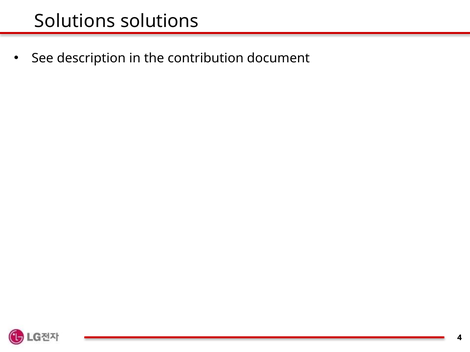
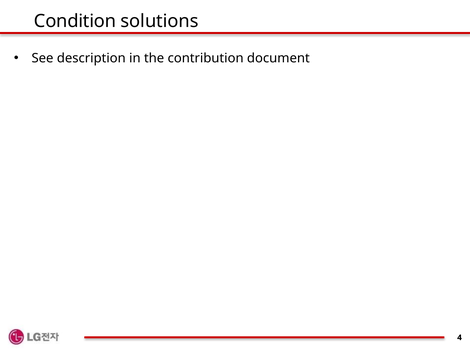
Solutions: Solutions -> Condition (75, 21)
